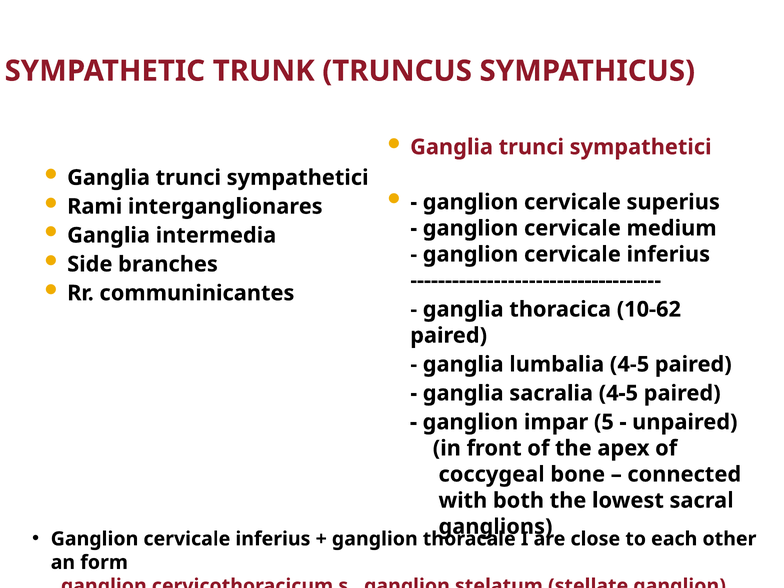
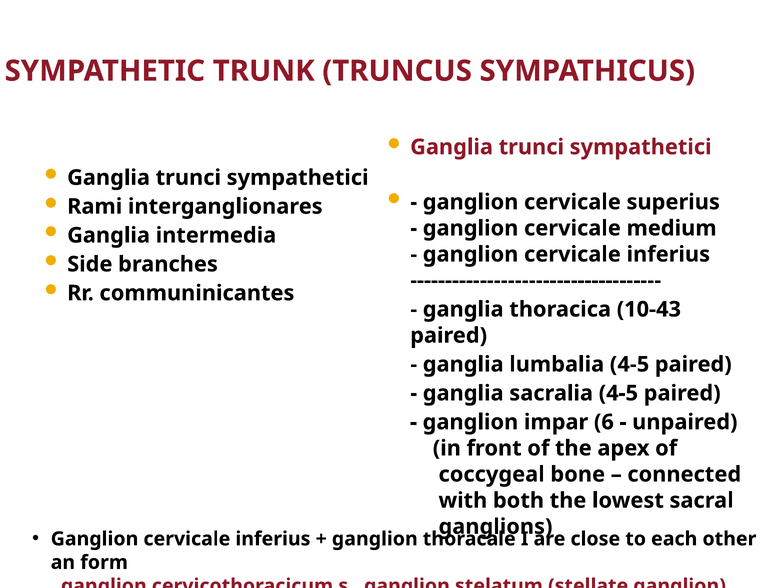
10-62: 10-62 -> 10-43 (649, 309)
5: 5 -> 6 (604, 422)
